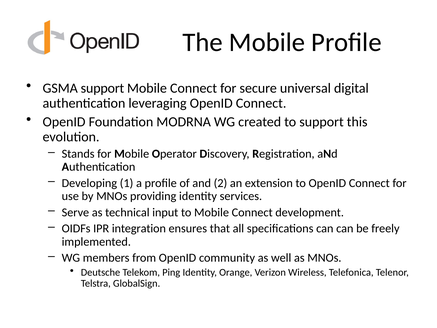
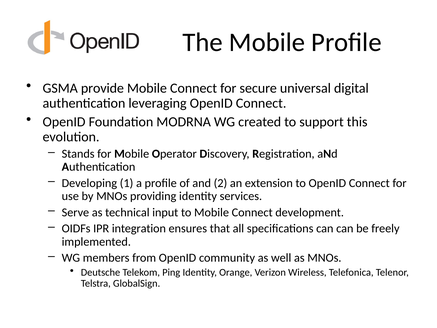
GSMA support: support -> provide (102, 88)
